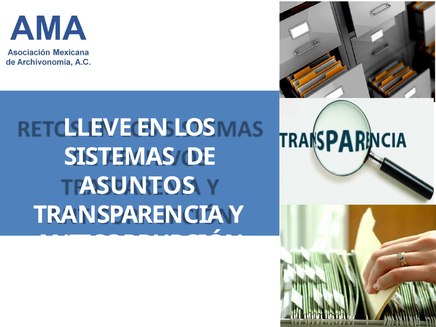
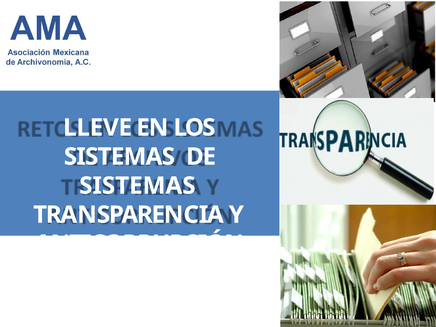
ASUNTOS: ASUNTOS -> SISTEMAS (137, 186)
